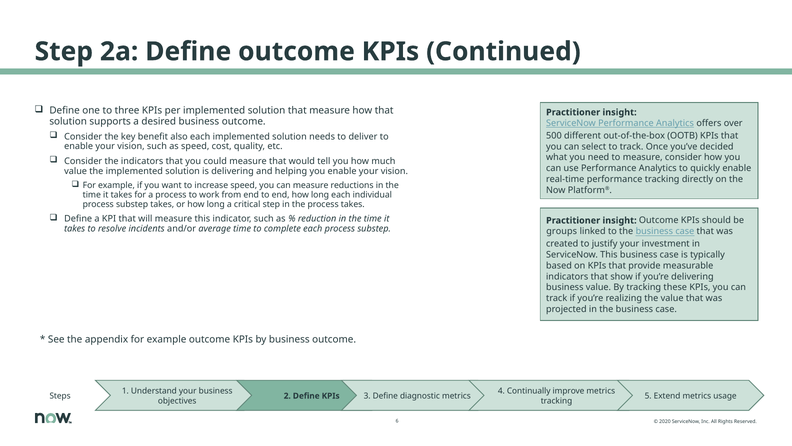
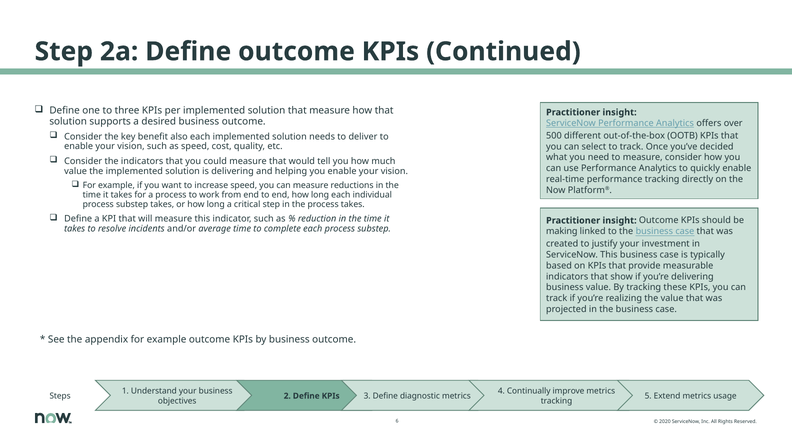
groups: groups -> making (562, 231)
